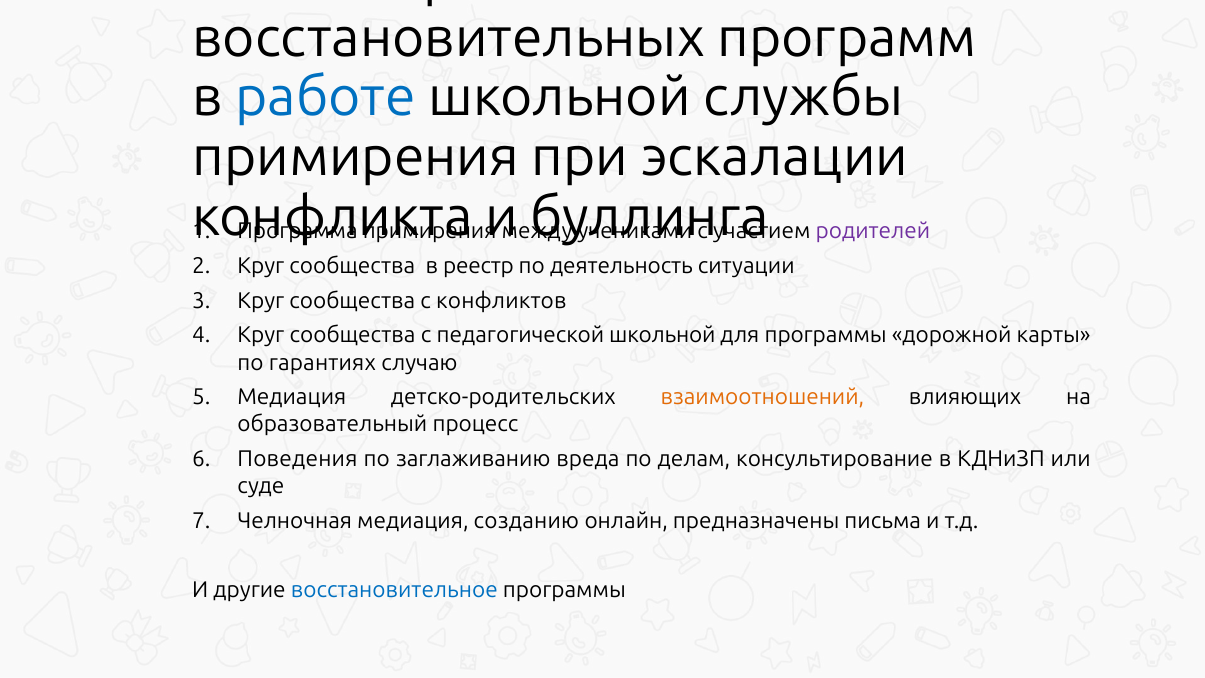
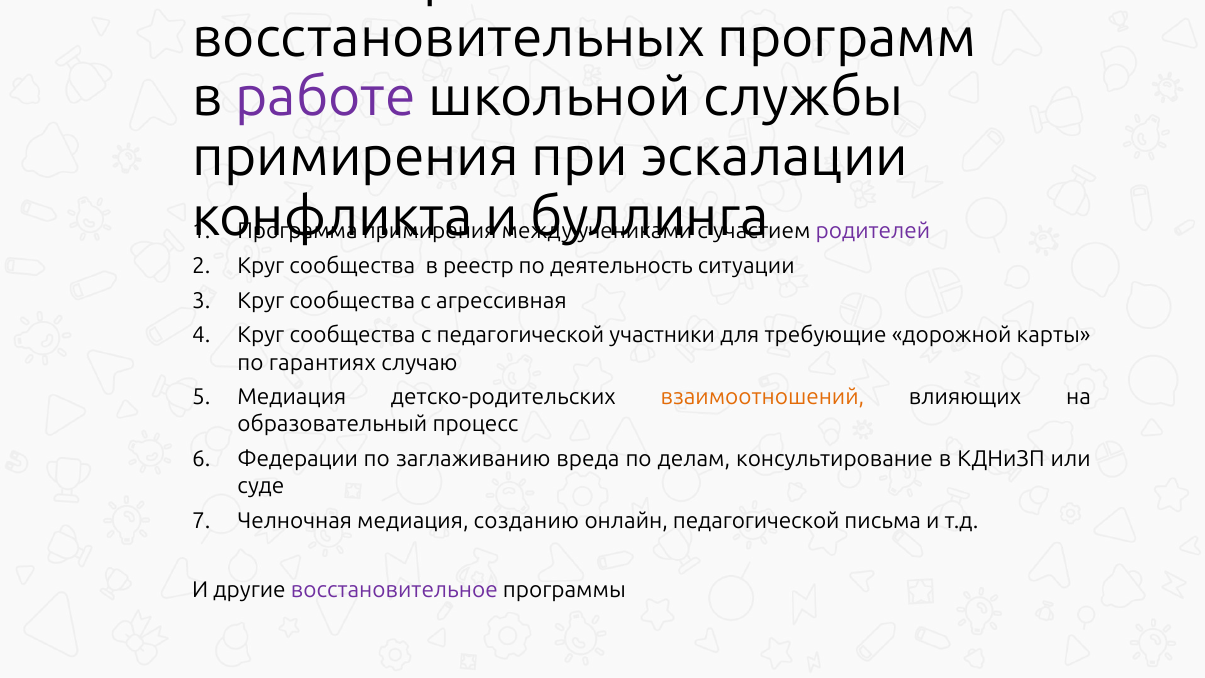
работе colour: blue -> purple (326, 98)
конфликтов: конфликтов -> агрессивная (501, 301)
педагогической школьной: школьной -> участники (662, 335)
для программы: программы -> требующие (826, 335)
Поведения: Поведения -> Федерации (298, 459)
онлайн предназначены: предназначены -> педагогической (756, 521)
восстановительное colour: blue -> purple (394, 590)
